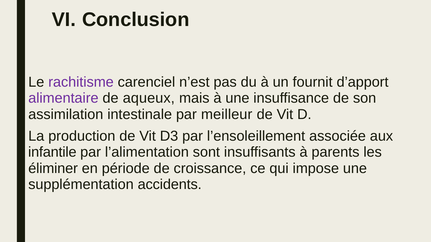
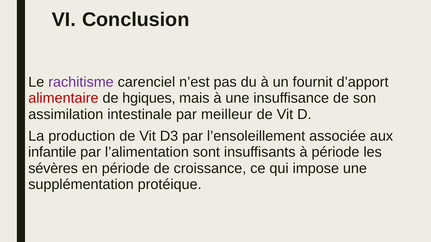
alimentaire colour: purple -> red (63, 98)
aqueux: aqueux -> hgiques (149, 98)
à parents: parents -> période (335, 152)
éliminer: éliminer -> sévères (53, 169)
accidents: accidents -> protéique (170, 185)
